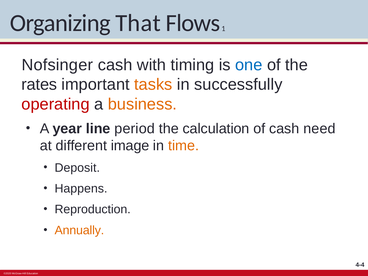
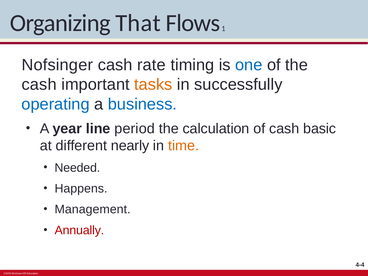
with: with -> rate (151, 65)
rates: rates -> cash (39, 85)
operating colour: red -> blue (56, 104)
business colour: orange -> blue (142, 104)
need: need -> basic (320, 129)
image: image -> nearly (130, 146)
Deposit: Deposit -> Needed (77, 168)
Reproduction: Reproduction -> Management (93, 209)
Annually colour: orange -> red (79, 230)
